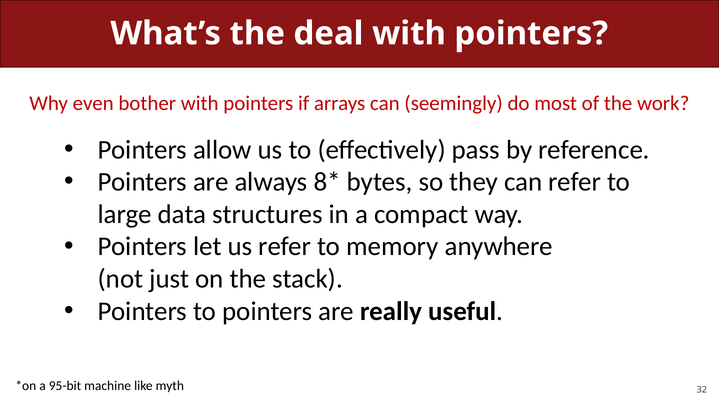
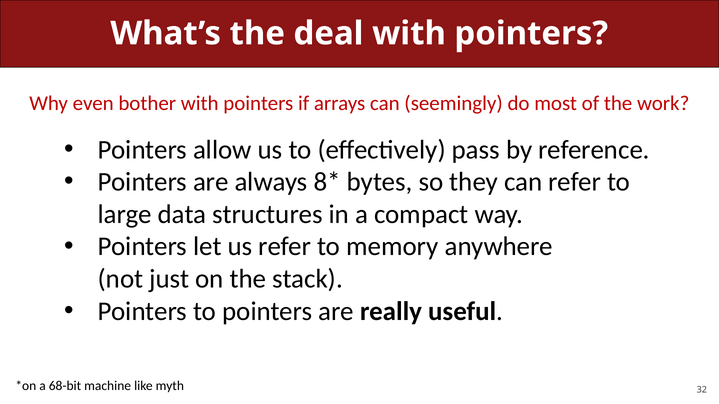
95-bit: 95-bit -> 68-bit (65, 386)
